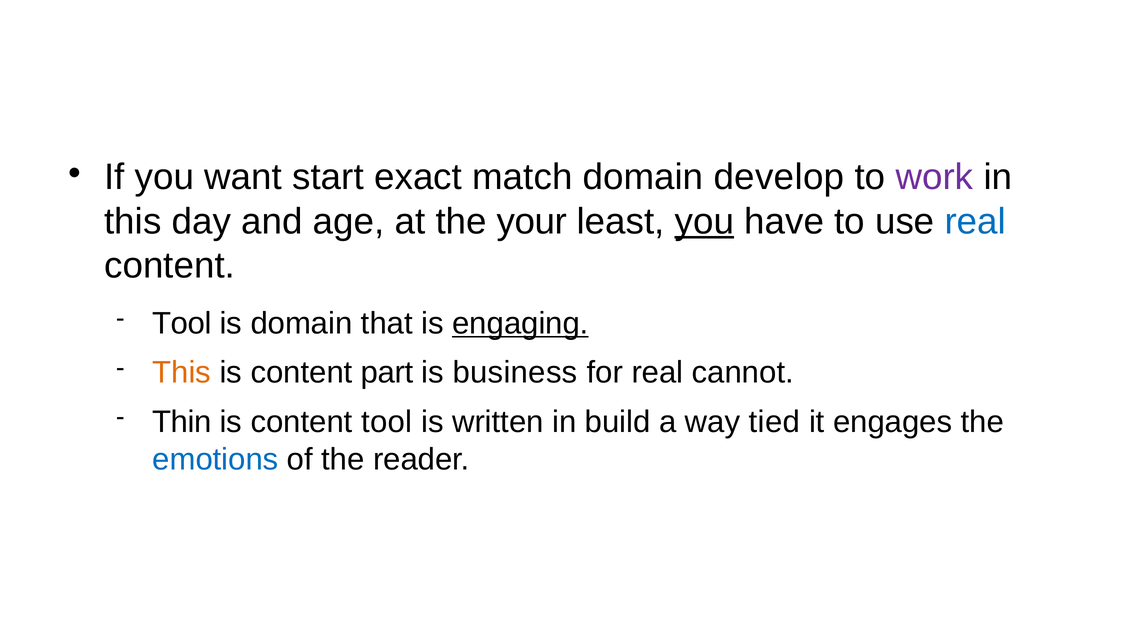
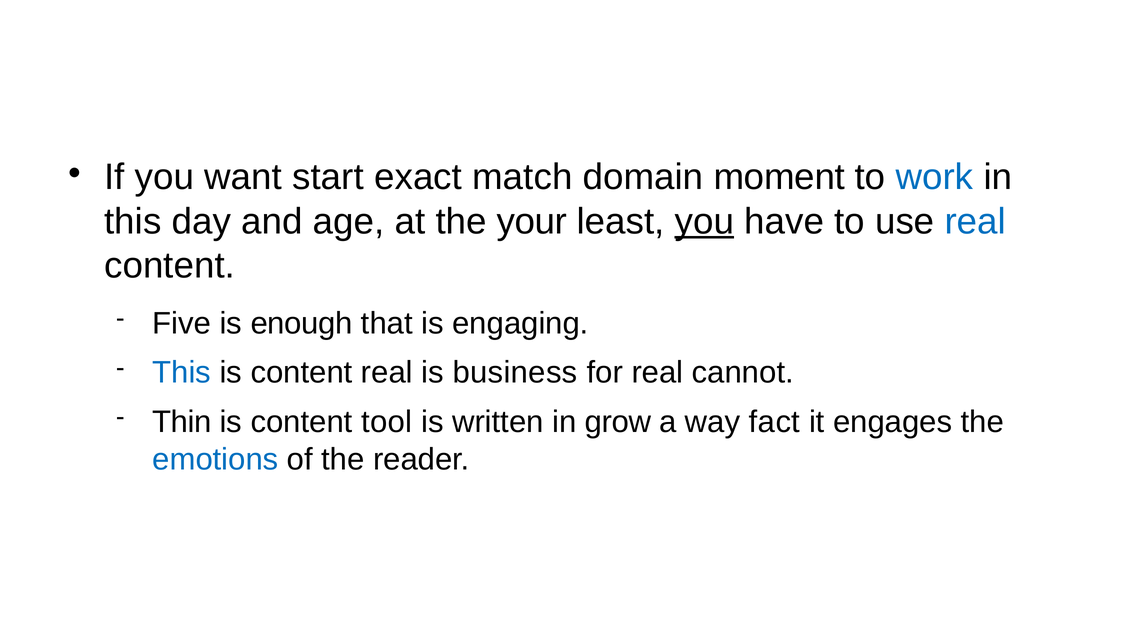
develop: develop -> moment (779, 177)
work colour: purple -> blue (934, 177)
Tool: Tool -> Five (182, 323)
is domain: domain -> enough (302, 323)
engaging underline: present -> none (520, 323)
This colour: orange -> blue (182, 373)
content part: part -> real (387, 373)
build: build -> grow (618, 422)
tied: tied -> fact (774, 422)
